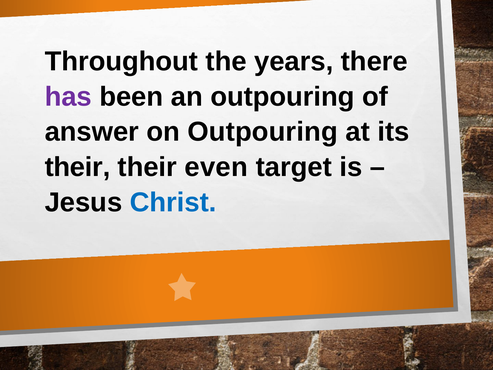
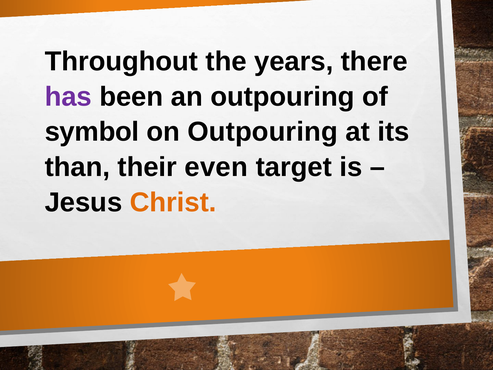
answer: answer -> symbol (92, 132)
their: their -> than (77, 167)
Christ colour: blue -> orange (173, 202)
